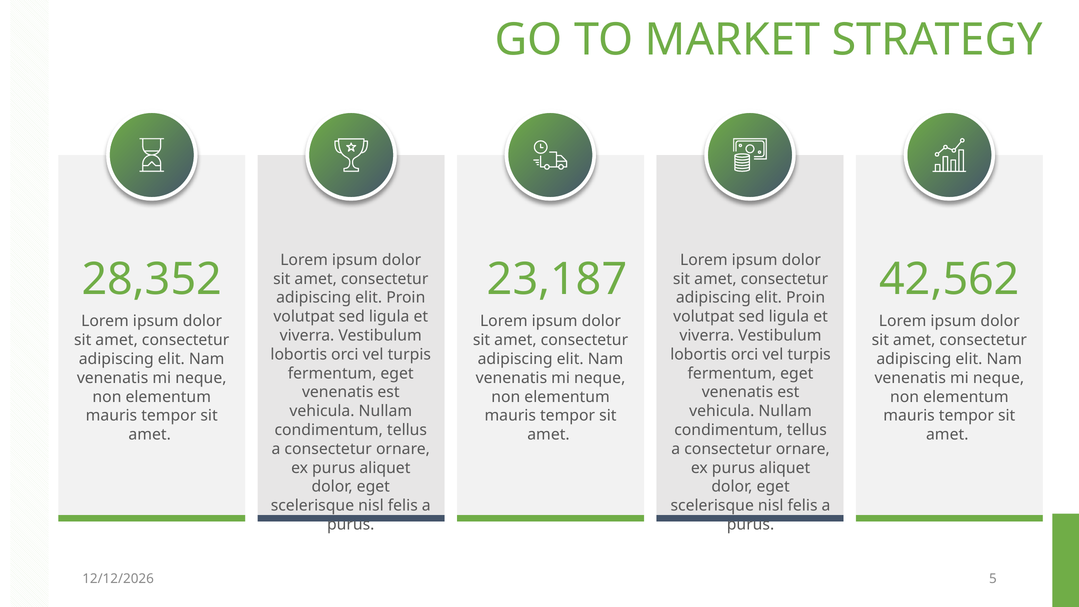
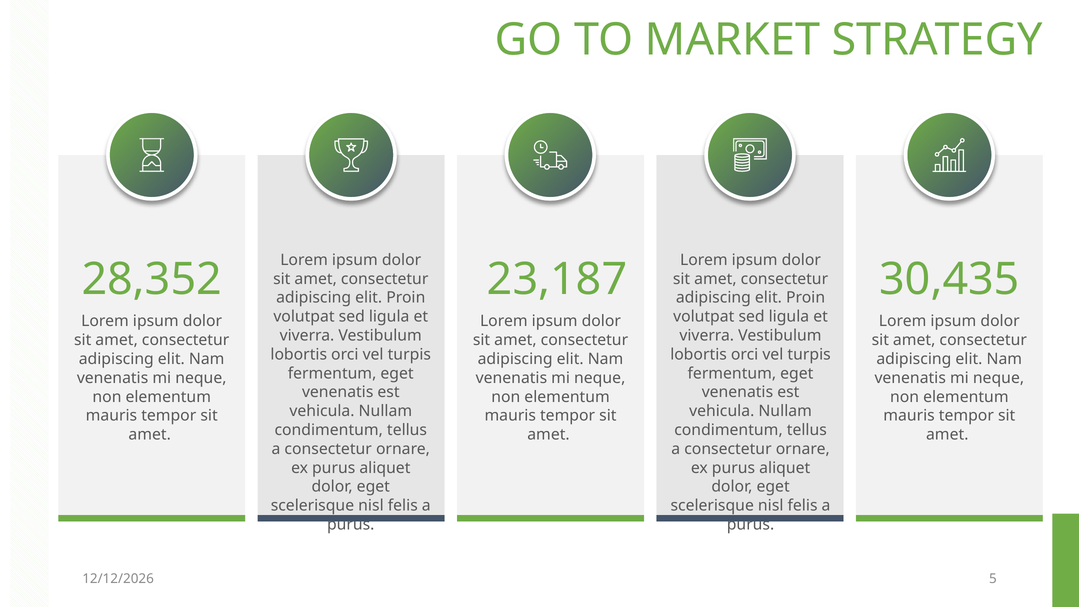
42,562: 42,562 -> 30,435 (949, 280)
